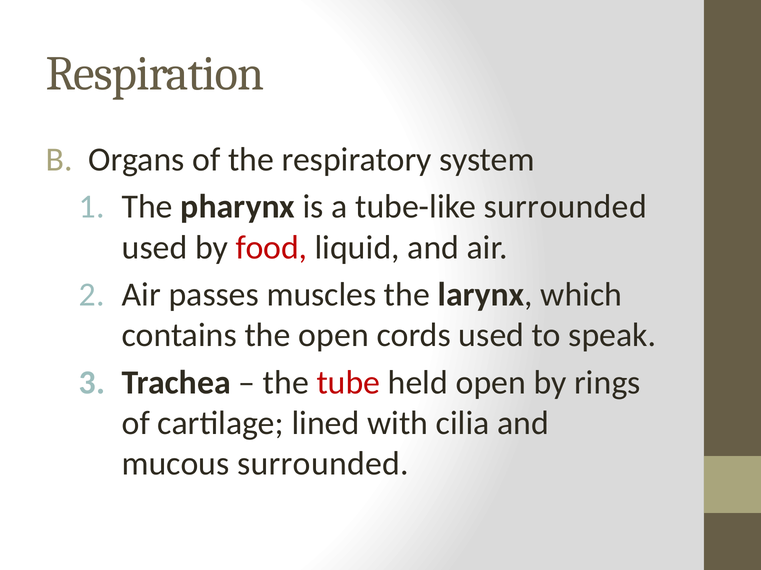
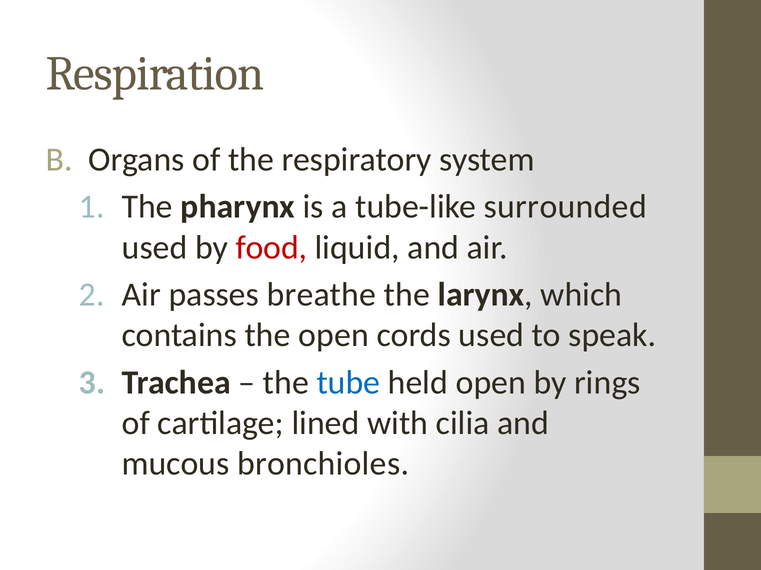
muscles: muscles -> breathe (321, 295)
tube colour: red -> blue (348, 383)
mucous surrounded: surrounded -> bronchioles (323, 464)
